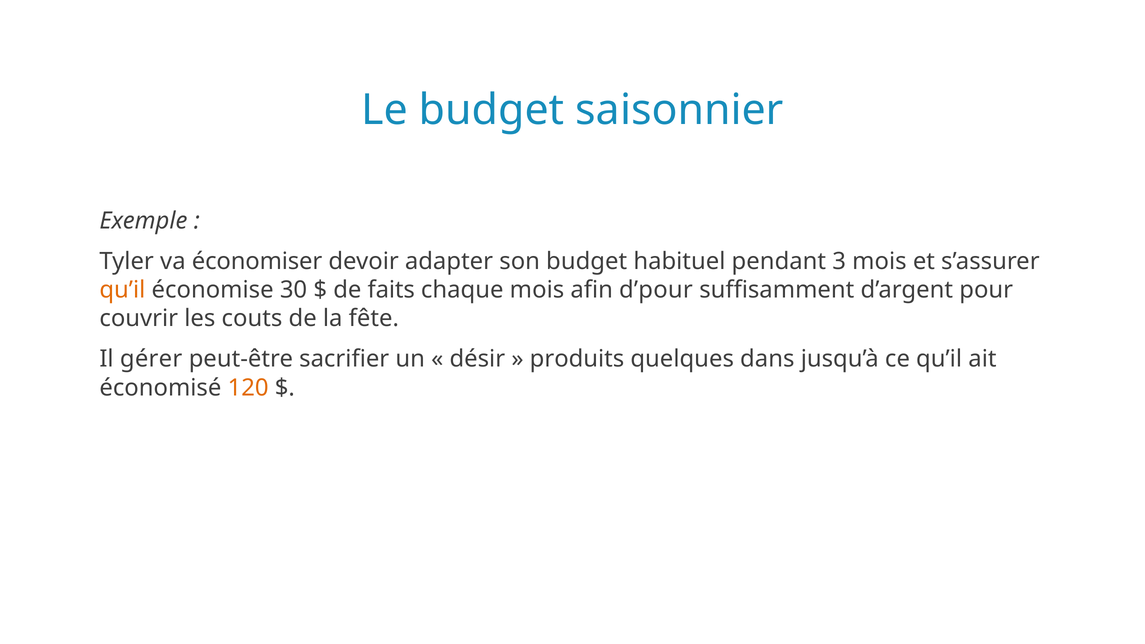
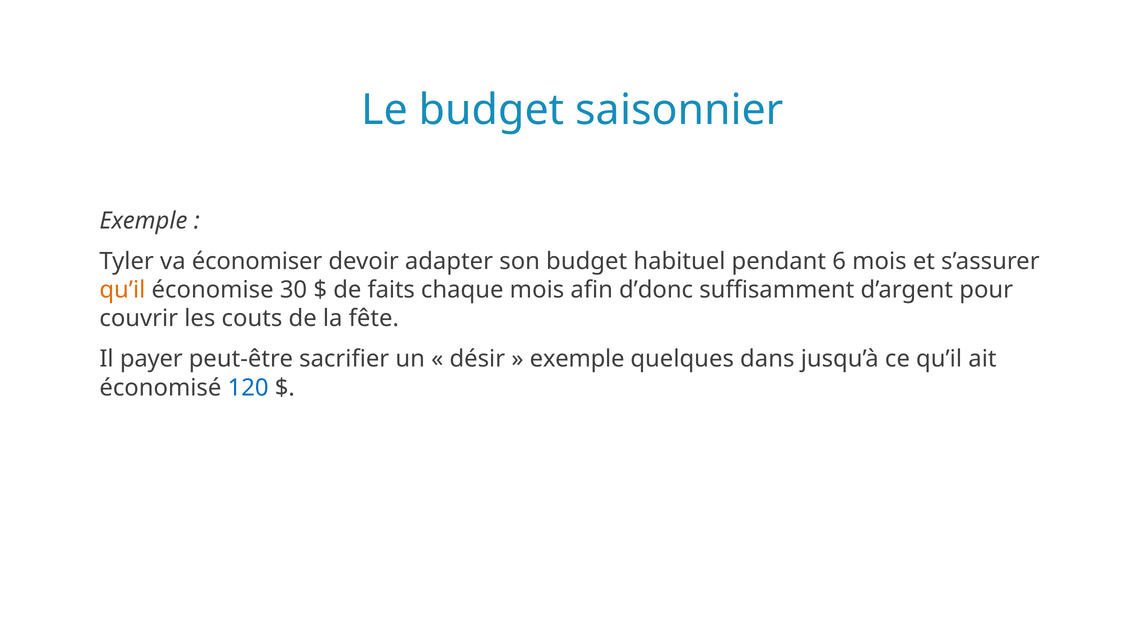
3: 3 -> 6 (839, 261)
d’pour: d’pour -> d’donc (656, 290)
gérer: gérer -> payer (151, 359)
produits: produits -> exemple (577, 359)
120 colour: orange -> blue (248, 388)
